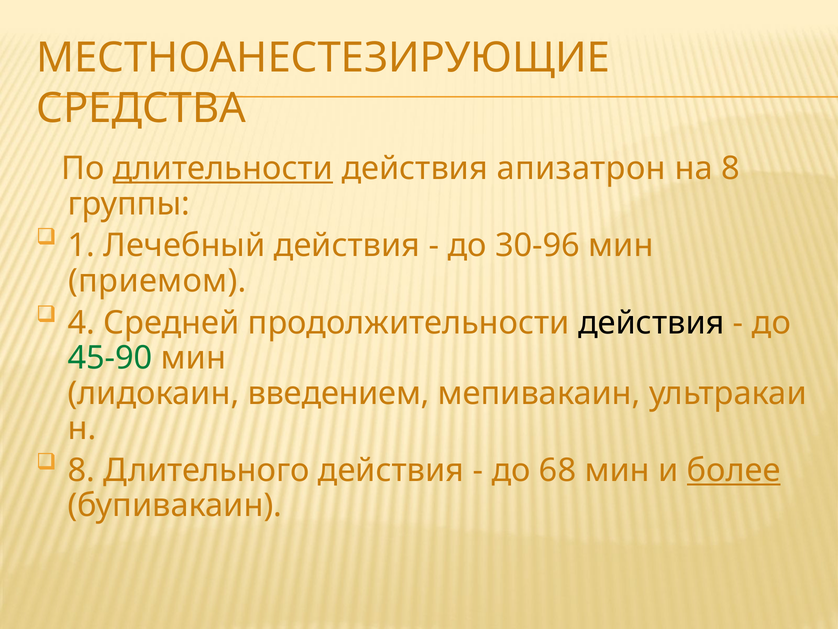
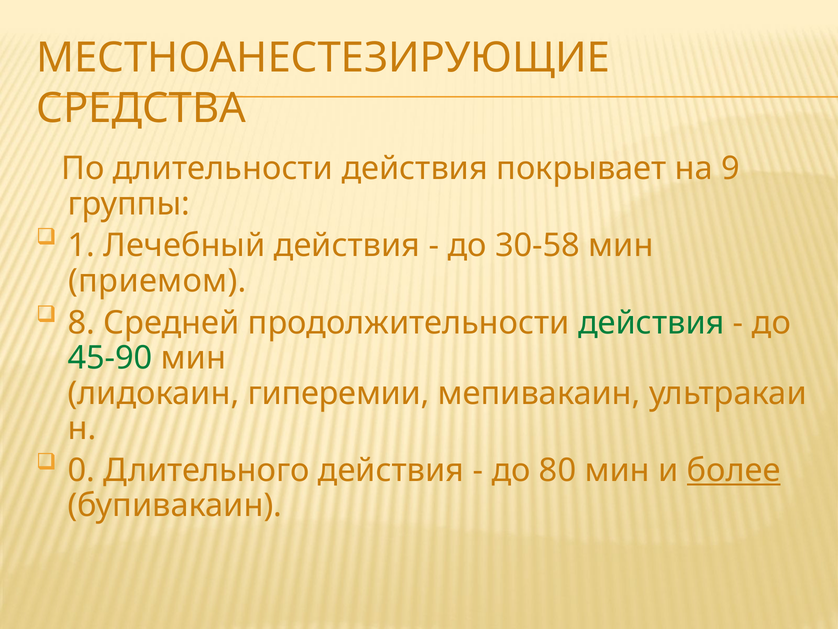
длительности underline: present -> none (223, 168)
апизатрон: апизатрон -> покрывает (581, 168)
на 8: 8 -> 9 (731, 168)
30-96: 30-96 -> 30-58 (538, 245)
4: 4 -> 8 (81, 323)
действия colour: black -> green (651, 323)
введением: введением -> гиперемии (339, 393)
8: 8 -> 0 (81, 470)
68: 68 -> 80 (558, 470)
